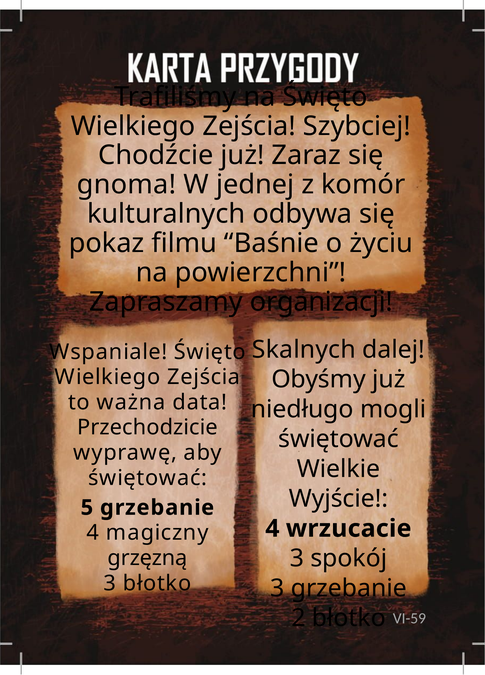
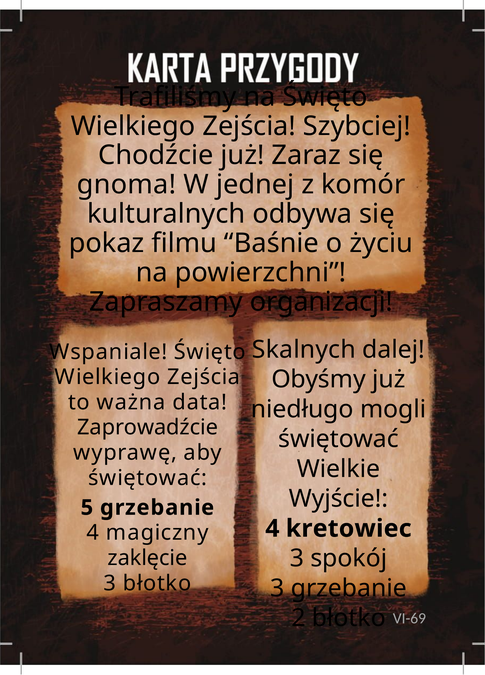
Przechodzicie: Przechodzicie -> Zaprowadźcie (148, 427)
wrzucacie: wrzucacie -> kretowiec (349, 529)
grzęzną: grzęzną -> zaklęcie (148, 558)
VI-59: VI-59 -> VI-69 (409, 618)
